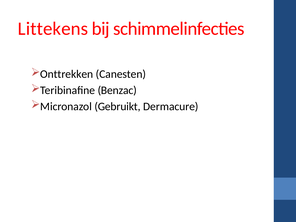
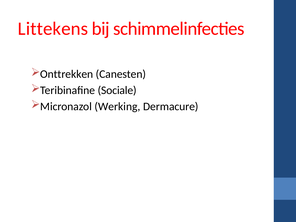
Benzac: Benzac -> Sociale (117, 90)
Gebruikt: Gebruikt -> Werking (117, 106)
